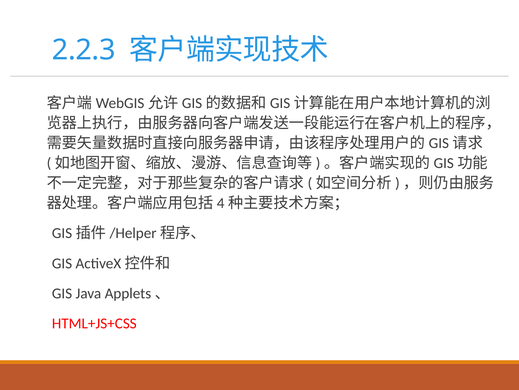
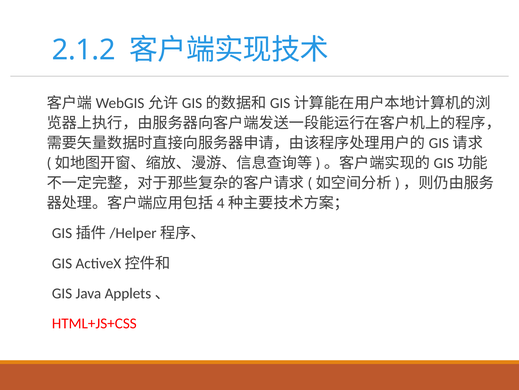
2.2.3: 2.2.3 -> 2.1.2 (84, 50)
